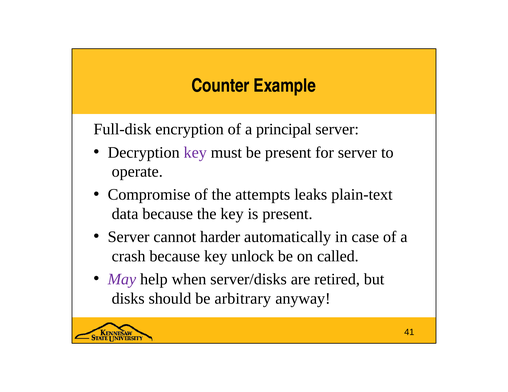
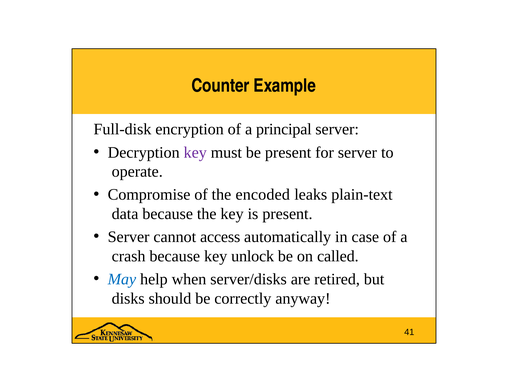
attempts: attempts -> encoded (263, 195)
harder: harder -> access (220, 237)
May colour: purple -> blue (122, 280)
arbitrary: arbitrary -> correctly (243, 299)
